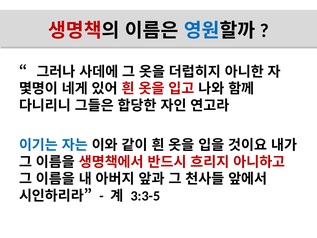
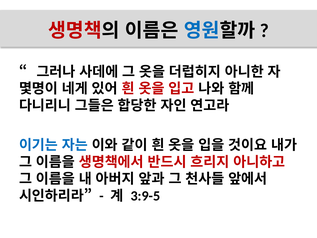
3:3-5: 3:3-5 -> 3:9-5 (145, 196)
